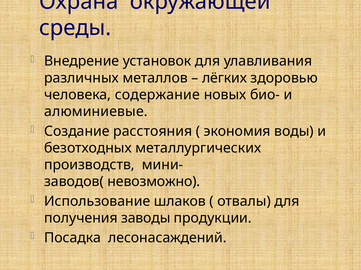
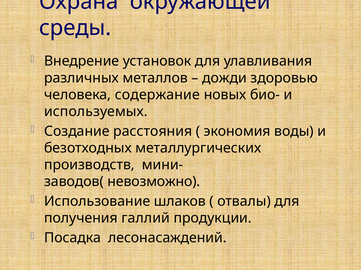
лёгких: лёгких -> дожди (225, 78)
алюминиевые: алюминиевые -> используемых (96, 112)
заводы: заводы -> галлий (146, 219)
